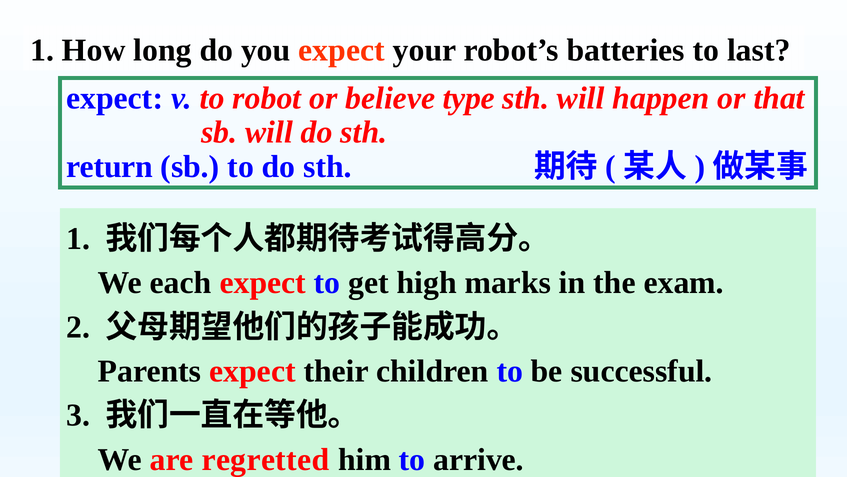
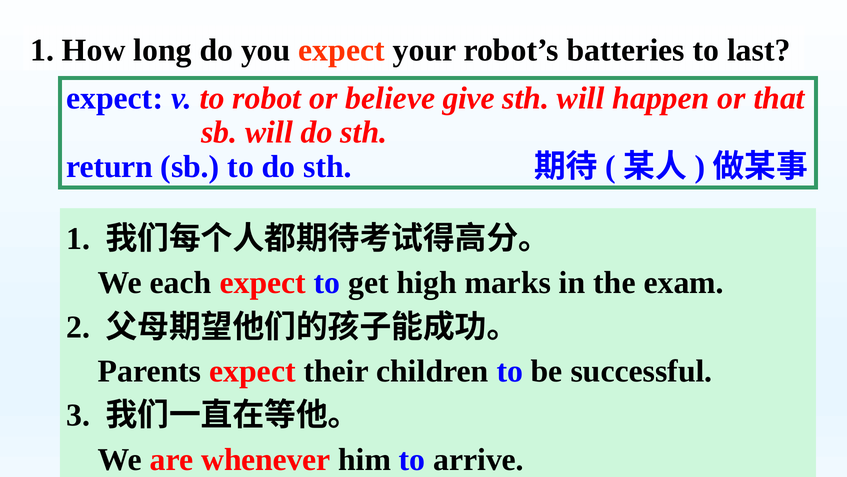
type: type -> give (469, 98)
regretted: regretted -> whenever (266, 459)
